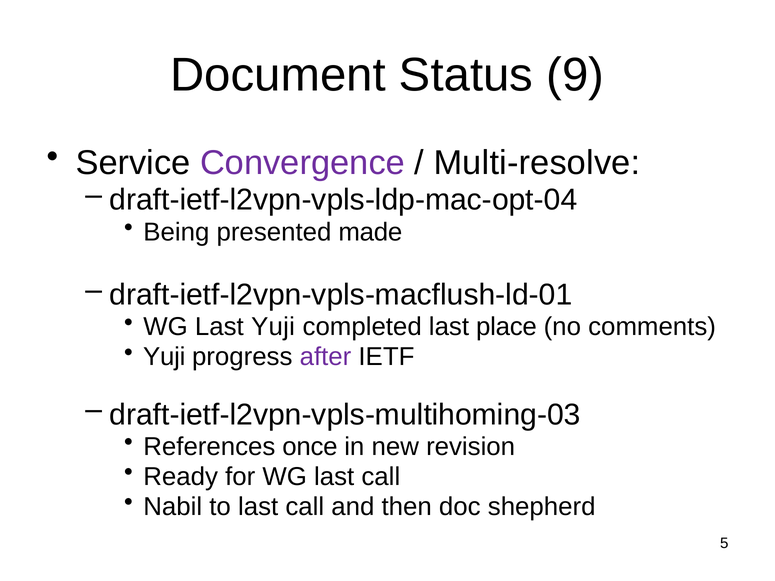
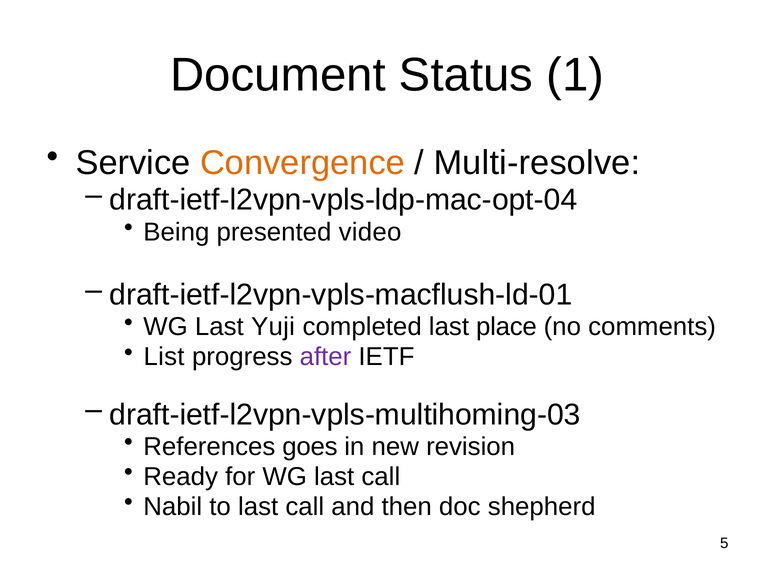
9: 9 -> 1 (575, 75)
Convergence colour: purple -> orange (302, 163)
made: made -> video (370, 232)
Yuji: Yuji -> List (164, 357)
once: once -> goes (310, 447)
